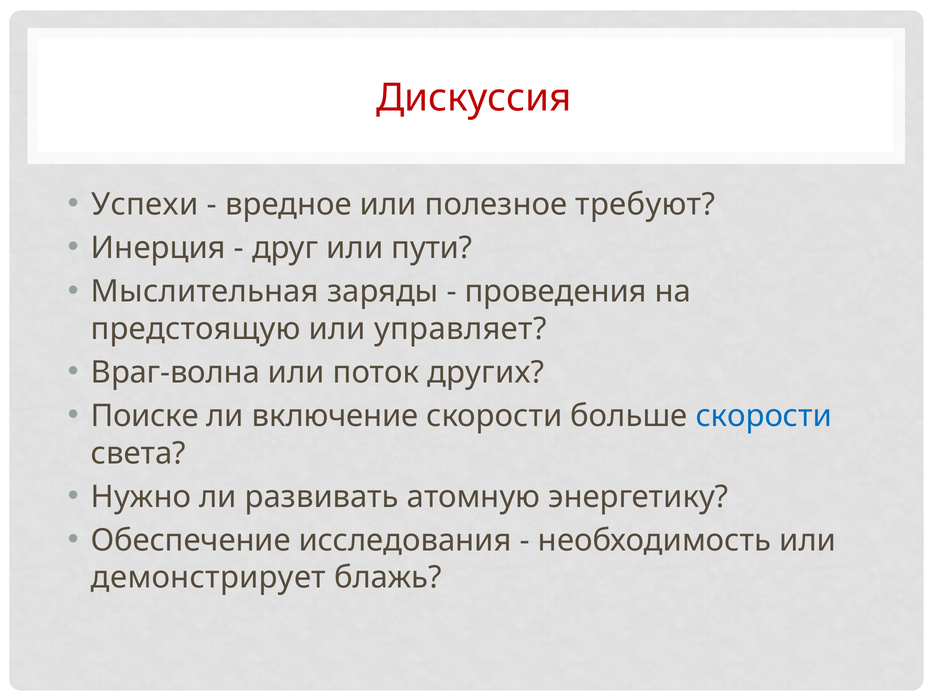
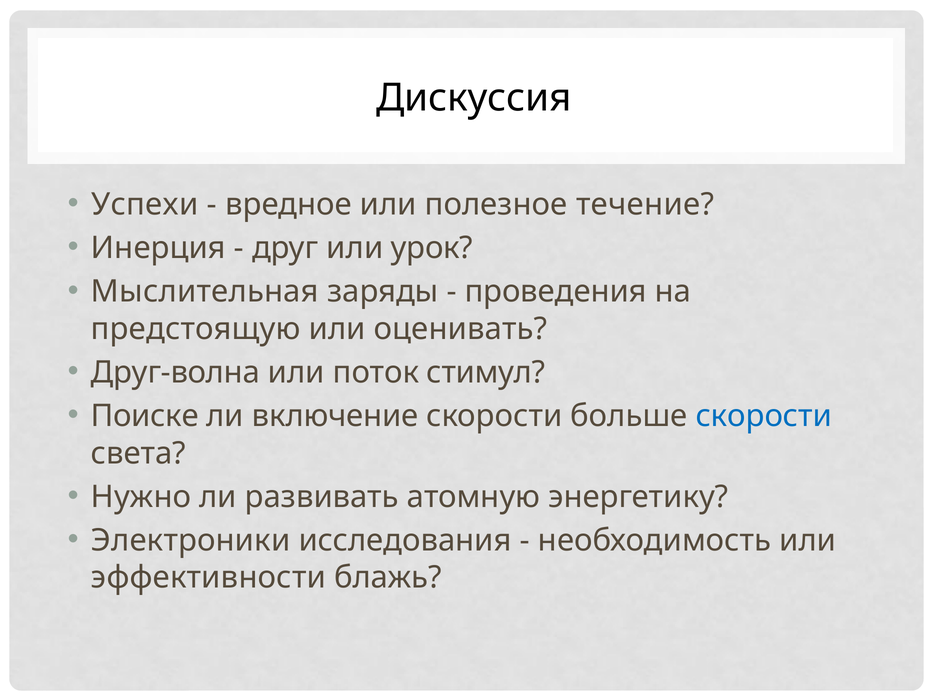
Дискуссия colour: red -> black (474, 98)
требуют: требуют -> течение (645, 204)
пути: пути -> урок (432, 248)
управляет: управляет -> оценивать (461, 329)
Враг-волна: Враг-волна -> Друг-волна (176, 372)
других: других -> стимул (486, 372)
Обеспечение: Обеспечение -> Электроники (191, 540)
демонстрирует: демонстрирует -> эффективности (208, 577)
